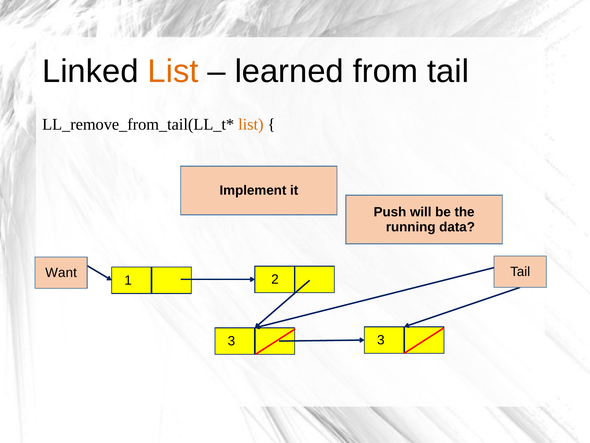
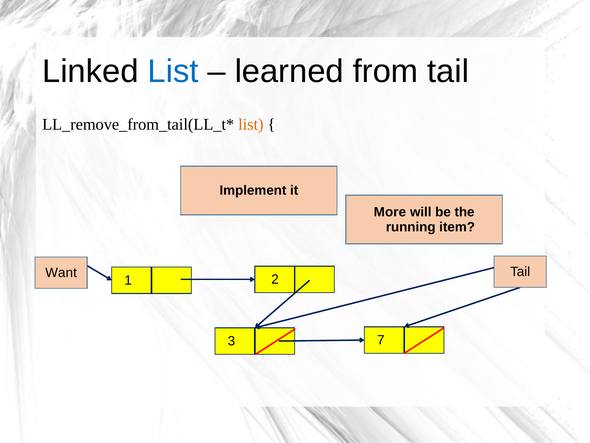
List colour: orange -> blue (173, 71)
Push: Push -> More (390, 212)
data: data -> item (457, 227)
3 3: 3 -> 7 (381, 340)
